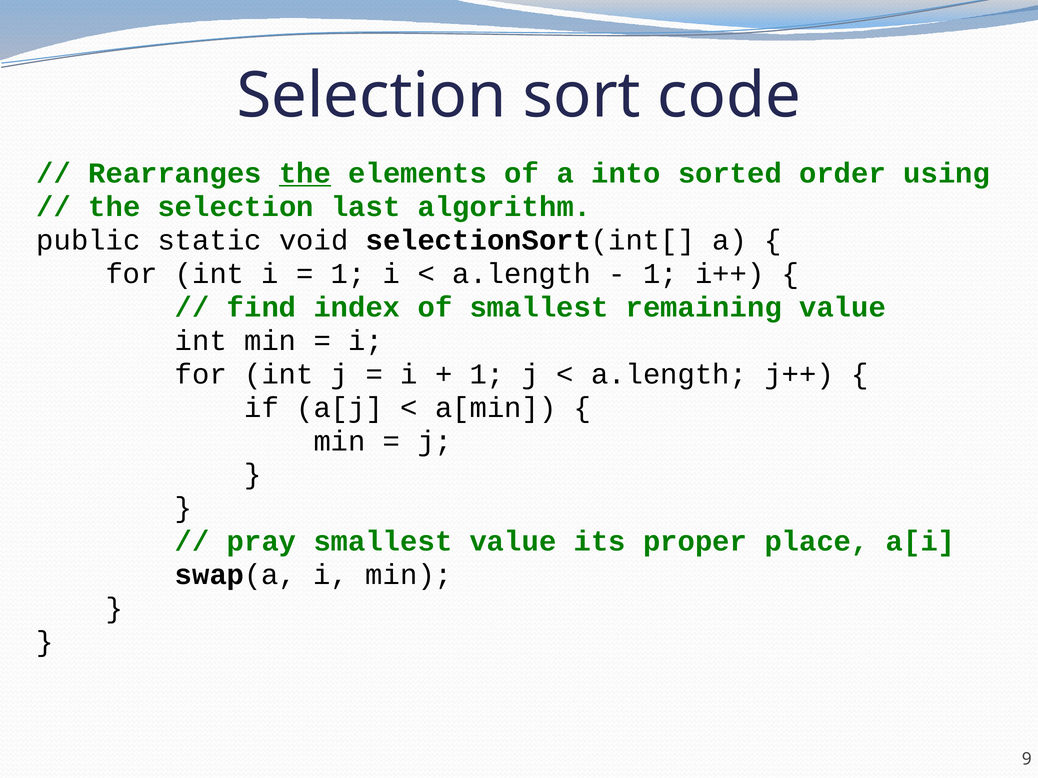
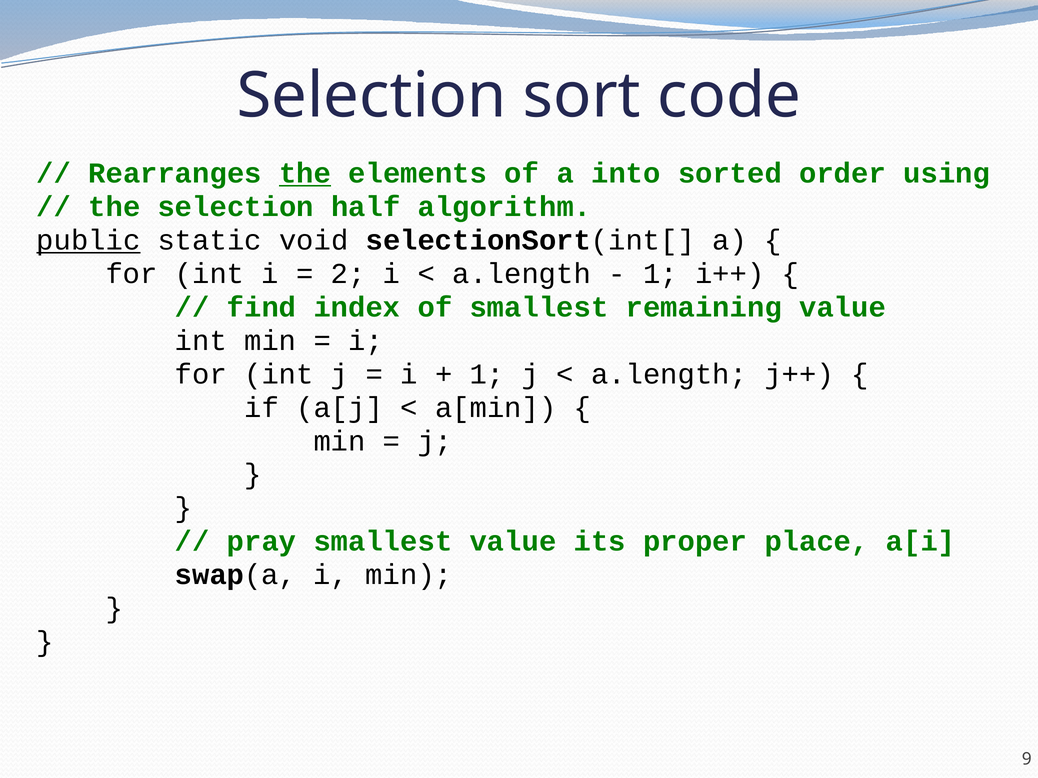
last: last -> half (366, 207)
public underline: none -> present (88, 240)
1: 1 -> 2 (348, 274)
